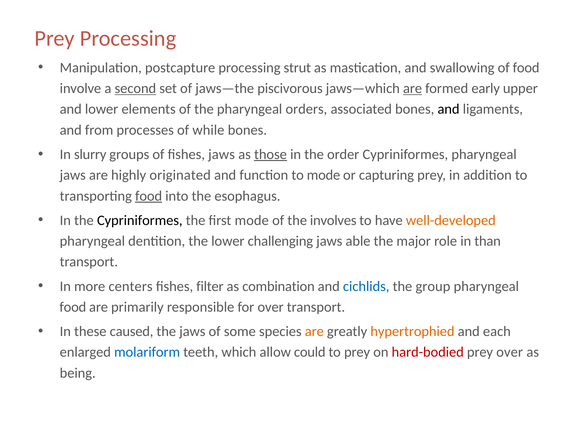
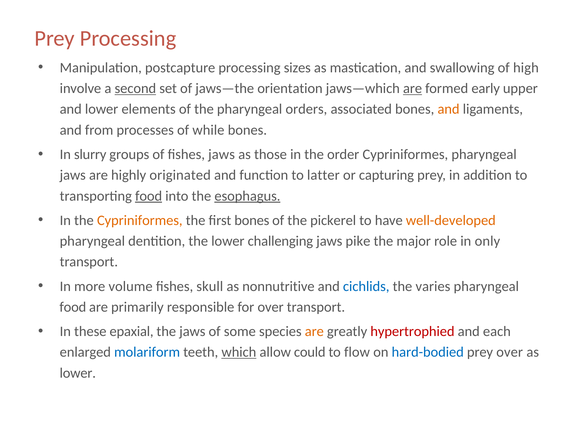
strut: strut -> sizes (297, 68)
of food: food -> high (526, 68)
piscivorous: piscivorous -> orientation (290, 88)
and colour: black -> orange (449, 109)
those underline: present -> none (271, 154)
to mode: mode -> latter (323, 175)
esophagus underline: none -> present (247, 196)
Cypriniformes colour: black -> orange (140, 220)
first mode: mode -> bones (252, 220)
involves: involves -> pickerel (333, 220)
able: able -> pike (358, 241)
than: than -> only (487, 241)
centers: centers -> volume (131, 286)
filter: filter -> skull (210, 286)
combination: combination -> nonnutritive (278, 286)
group: group -> varies (433, 286)
caused: caused -> epaxial (132, 331)
hypertrophied colour: orange -> red (412, 331)
which underline: none -> present (239, 352)
to prey: prey -> flow (357, 352)
hard-bodied colour: red -> blue (428, 352)
being: being -> lower (78, 373)
